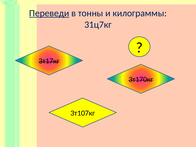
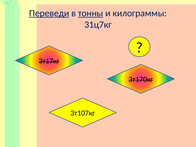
тонны underline: none -> present (91, 13)
